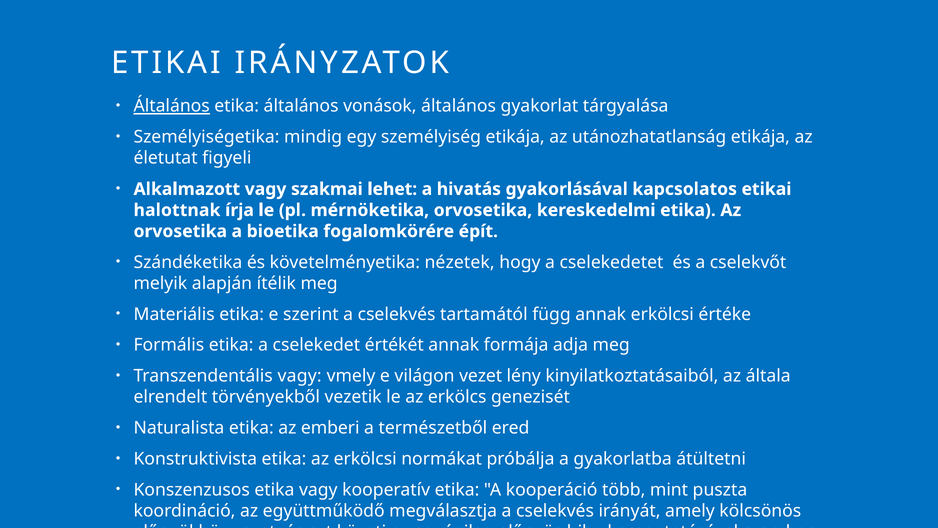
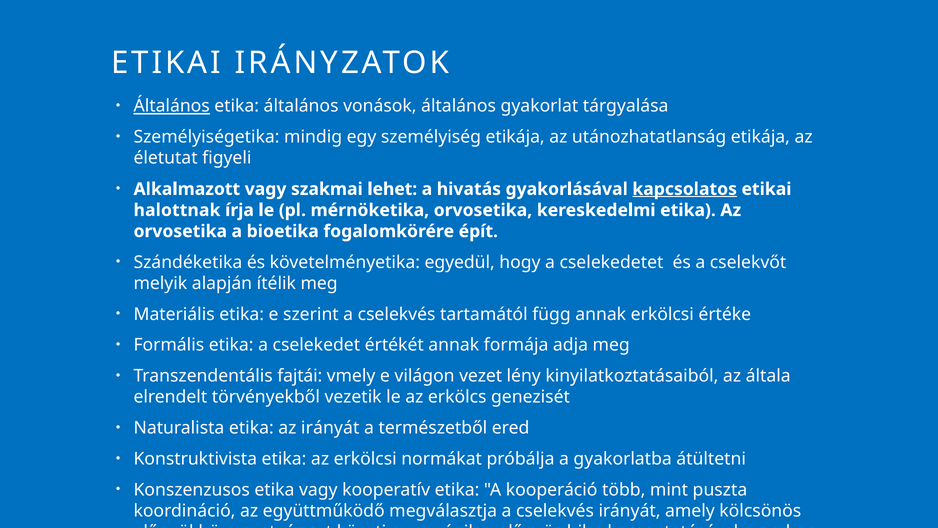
kapcsolatos underline: none -> present (685, 189)
nézetek: nézetek -> egyedül (460, 262)
Transzendentális vagy: vagy -> fajtái (300, 376)
az emberi: emberi -> irányát (330, 428)
